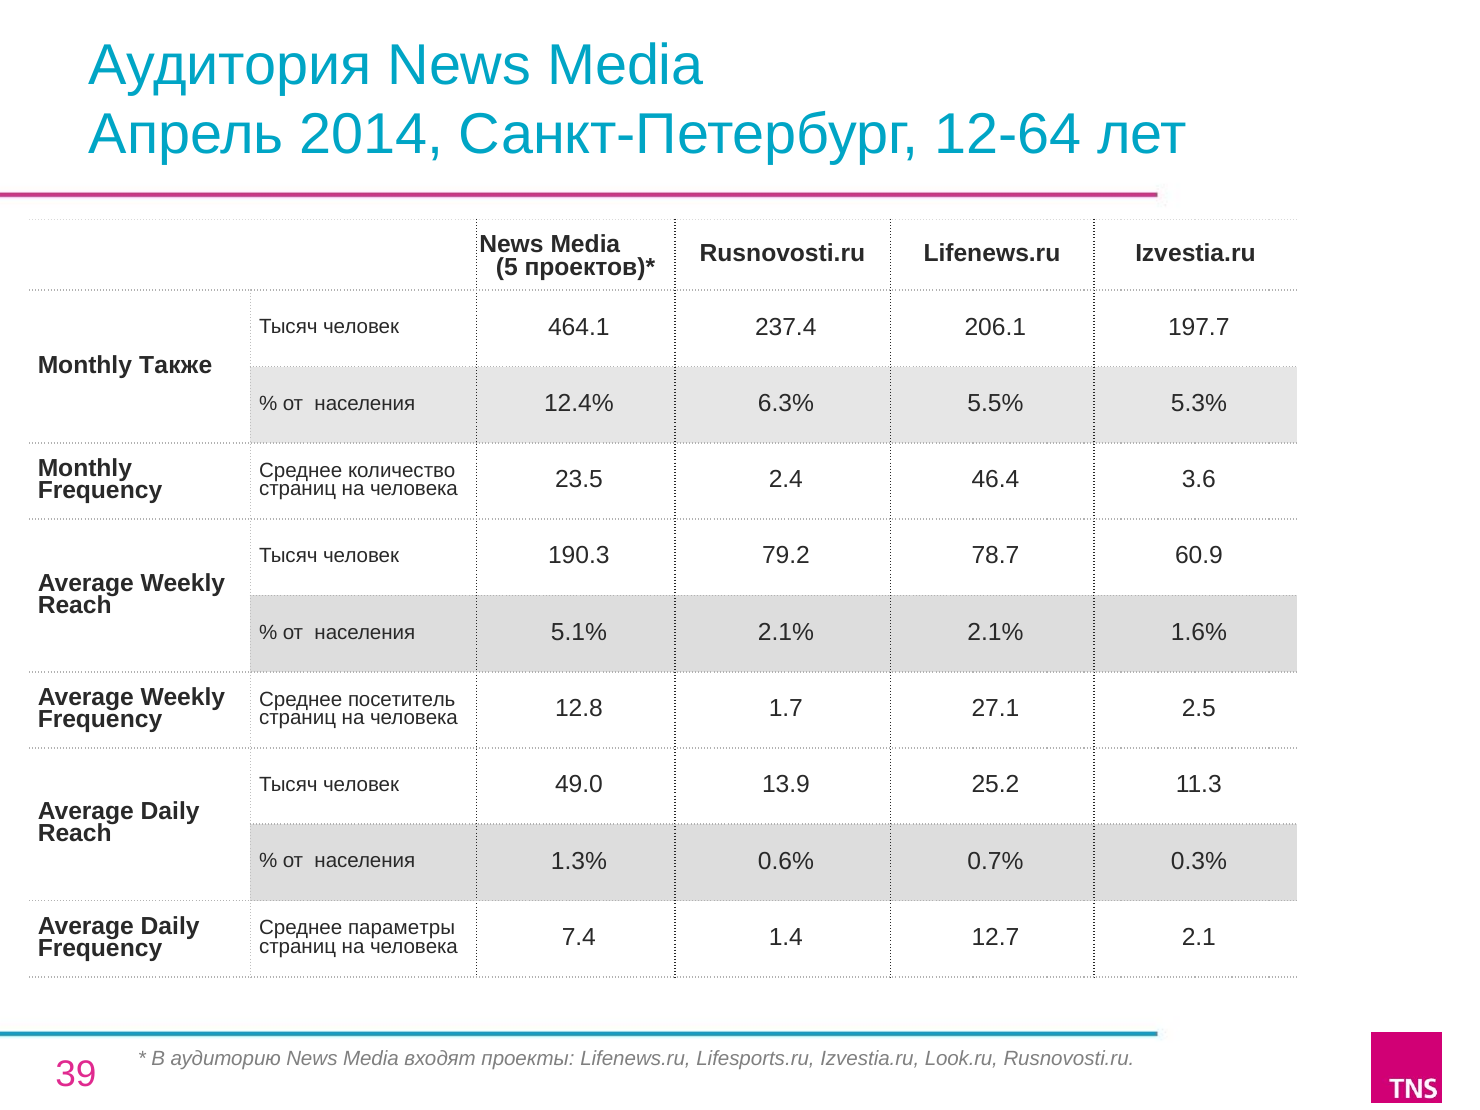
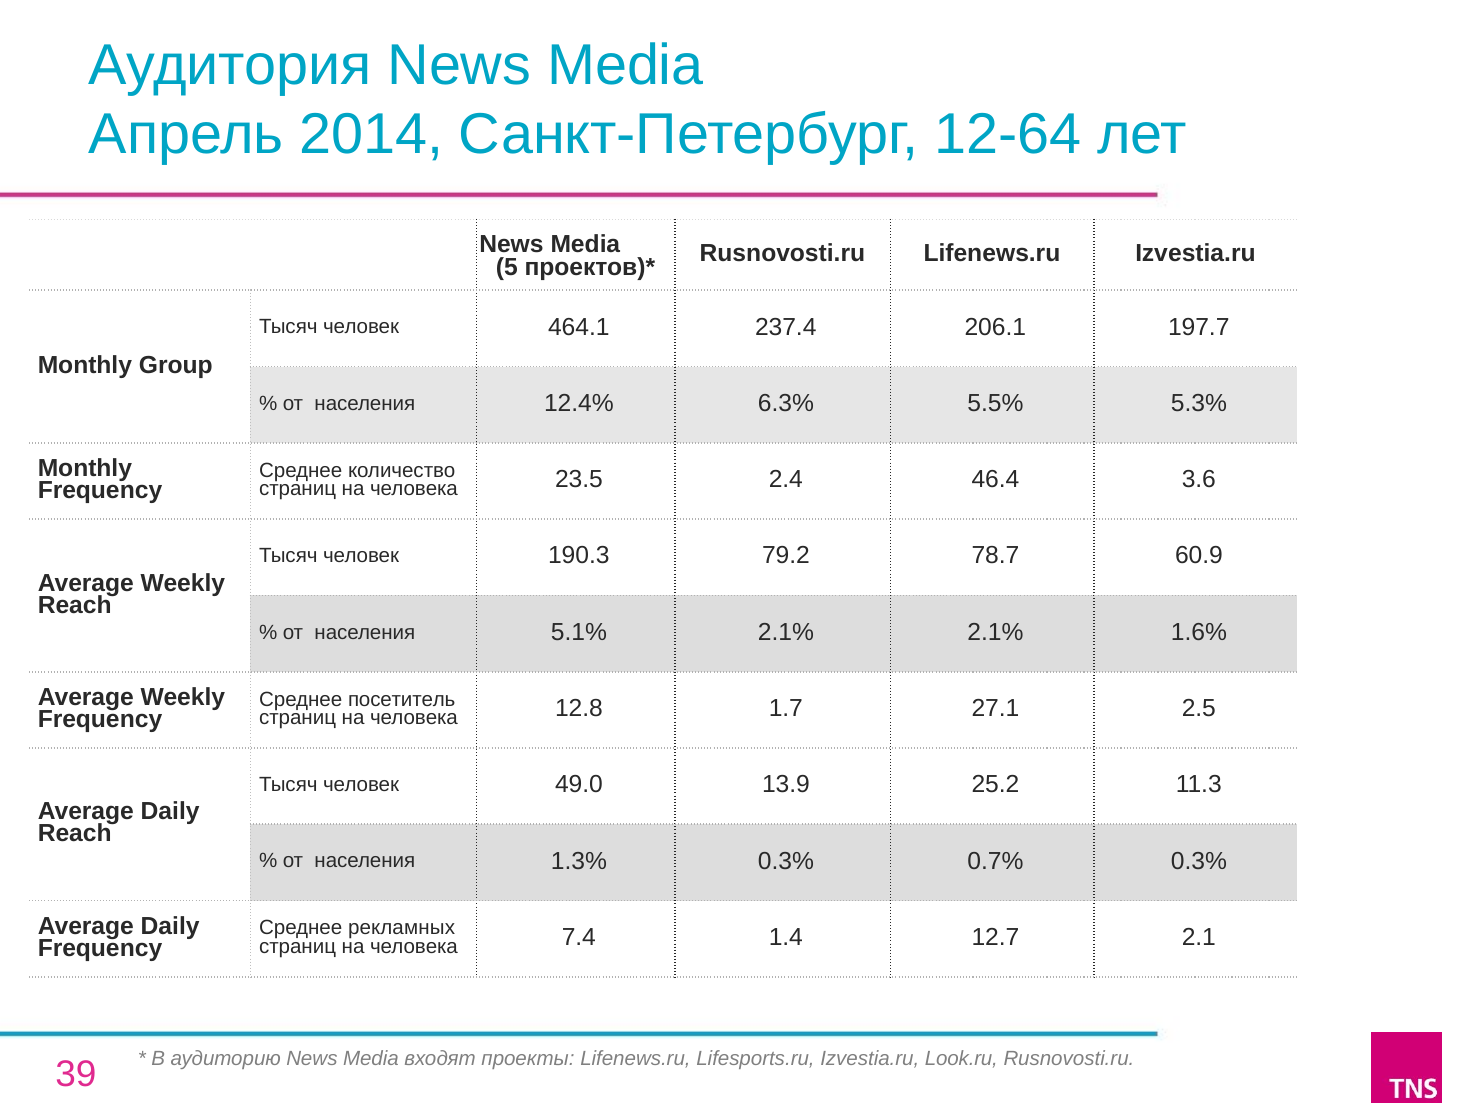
Также: Также -> Group (176, 365)
1.3% 0.6%: 0.6% -> 0.3% (786, 861)
параметры: параметры -> рекламных (402, 928)
